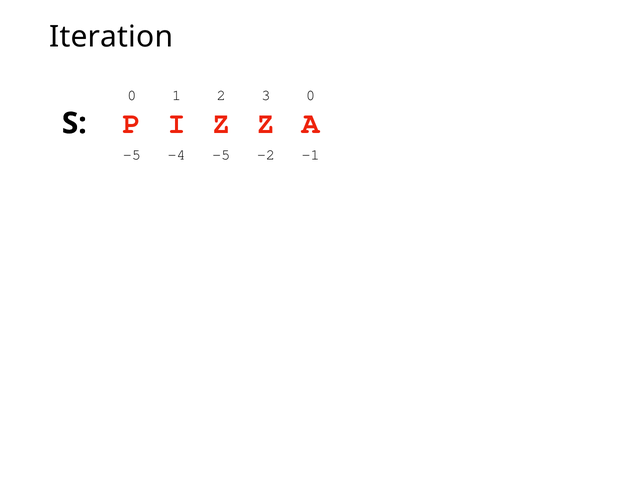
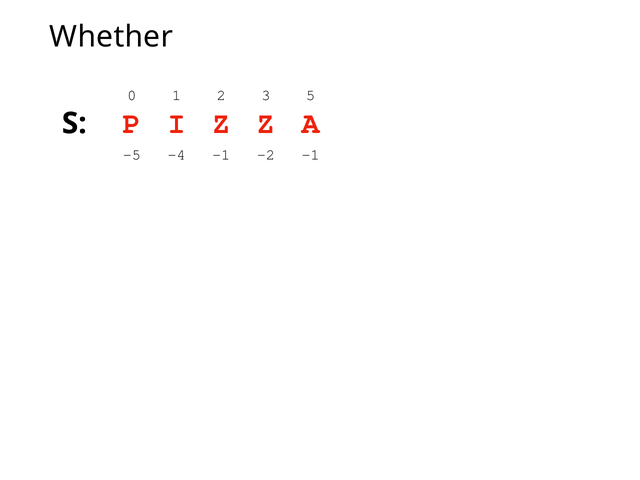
Iteration: Iteration -> Whether (111, 37)
3 0: 0 -> 5 (311, 95)
-4 -5: -5 -> -1 (221, 155)
